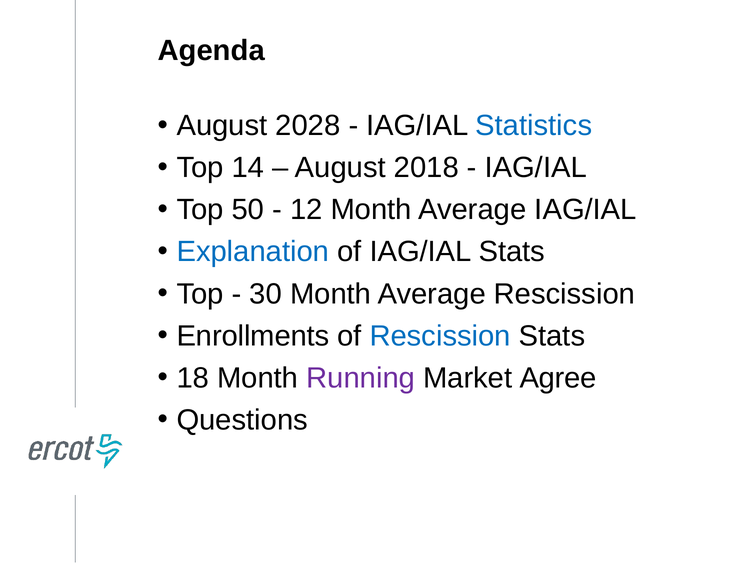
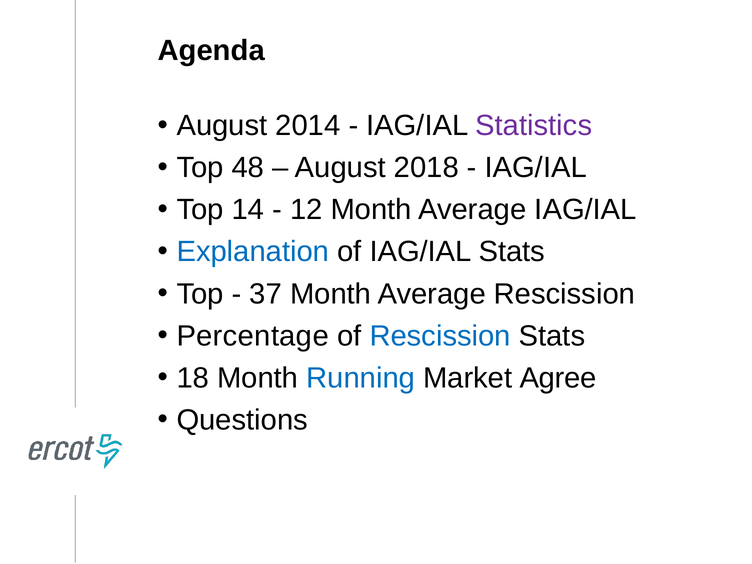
2028: 2028 -> 2014 (308, 126)
Statistics colour: blue -> purple (534, 126)
14: 14 -> 48 (248, 168)
50: 50 -> 14 (248, 210)
30: 30 -> 37 (266, 294)
Enrollments: Enrollments -> Percentage (253, 336)
Running colour: purple -> blue (361, 378)
